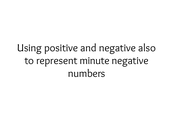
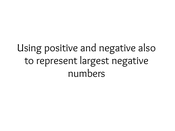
minute: minute -> largest (94, 61)
